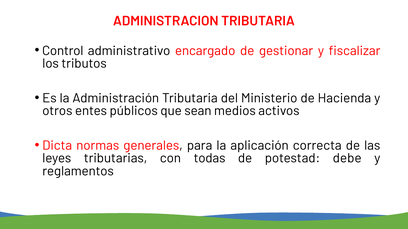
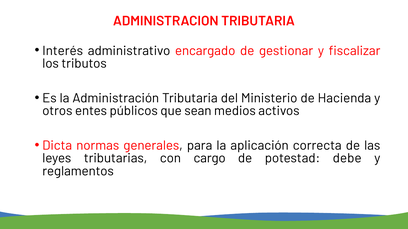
Control: Control -> Interés (63, 51)
todas: todas -> cargo (210, 159)
